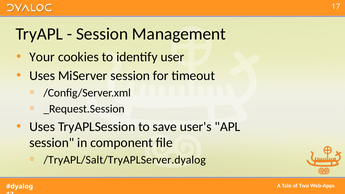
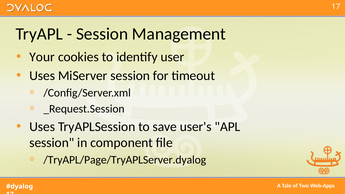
/TryAPL/Salt/TryAPLServer.dyalog: /TryAPL/Salt/TryAPLServer.dyalog -> /TryAPL/Page/TryAPLServer.dyalog (125, 160)
